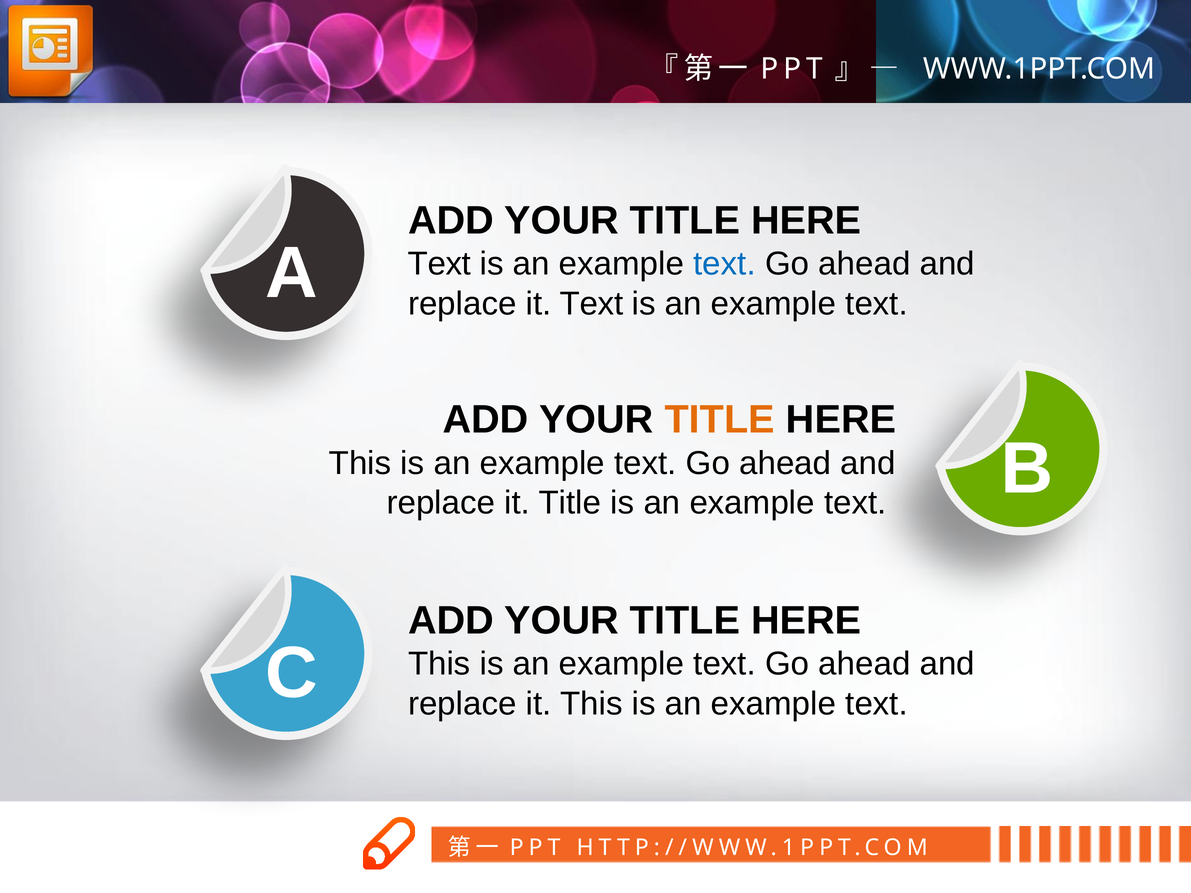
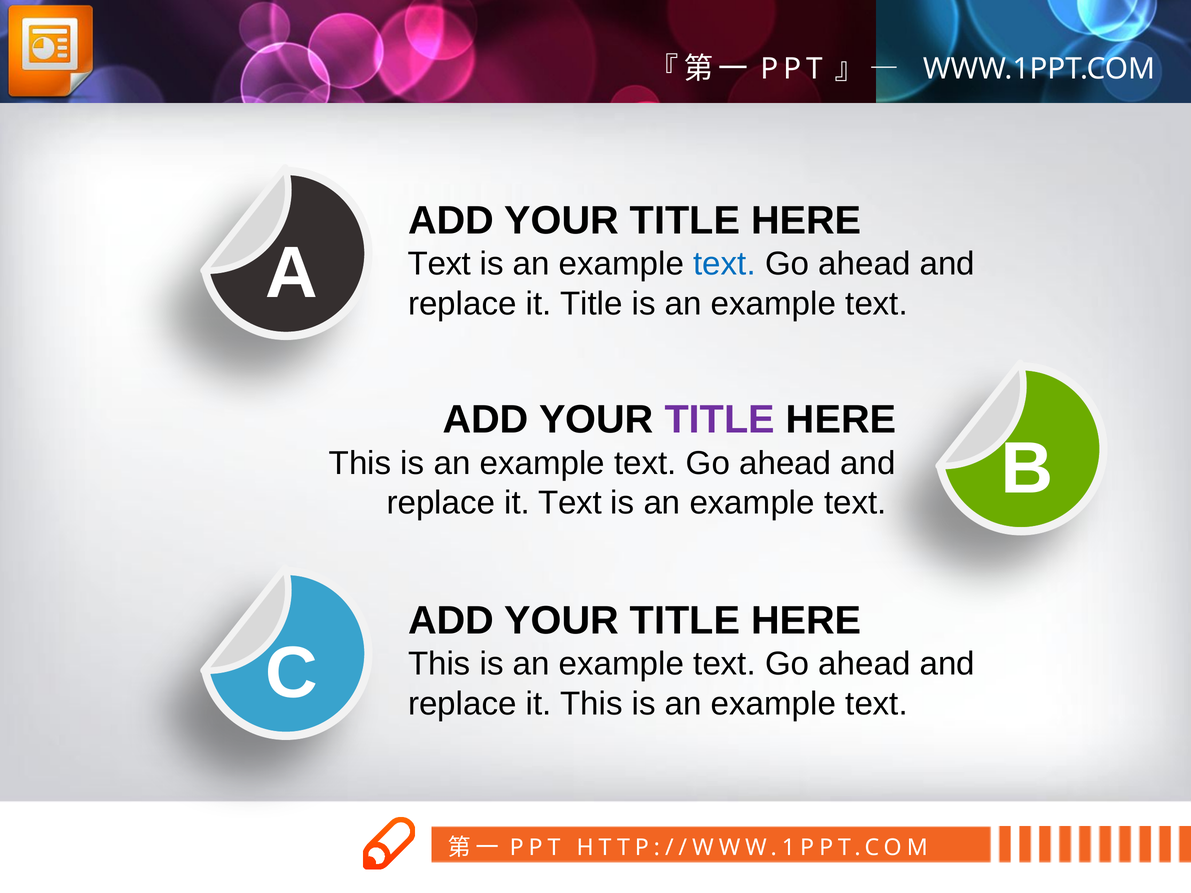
it Text: Text -> Title (591, 304)
TITLE colour: orange -> purple (720, 420)
it Title: Title -> Text (570, 503)
